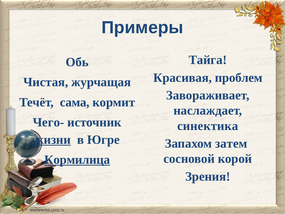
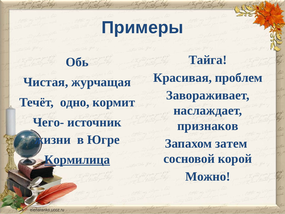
сама: сама -> одно (75, 102)
синектика: синектика -> признаков (208, 126)
жизни underline: present -> none (53, 140)
Зрения: Зрения -> Можно (208, 176)
